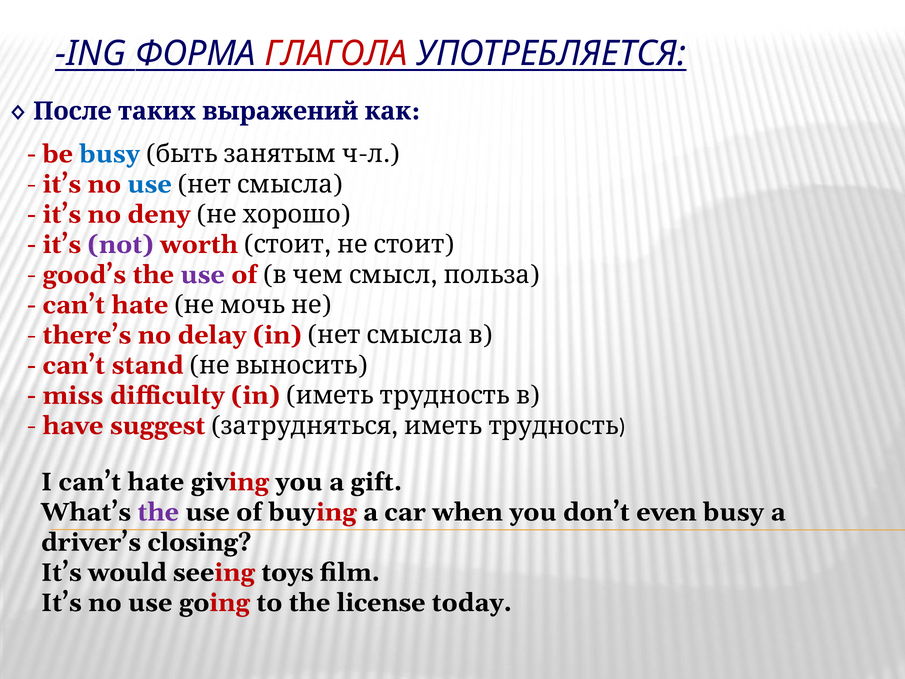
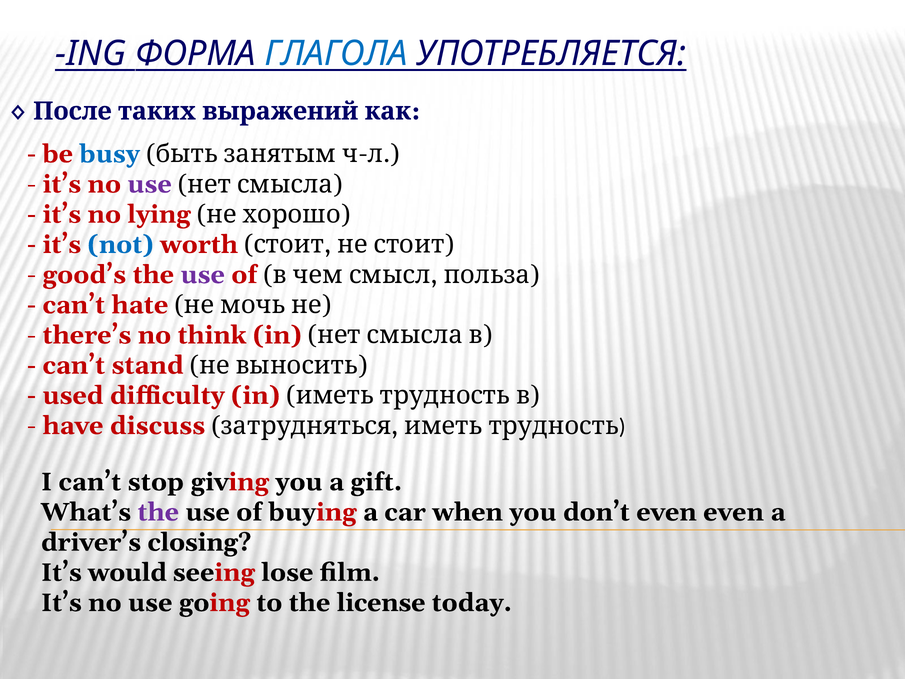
ГЛАГОЛА colour: red -> blue (336, 54)
use colour: blue -> purple (150, 184)
deny: deny -> lying (159, 214)
not colour: purple -> blue (121, 244)
delay: delay -> think (212, 335)
miss: miss -> used (73, 395)
suggest: suggest -> discuss (158, 426)
I can’t hate: hate -> stop (156, 482)
even busy: busy -> even (734, 512)
toys: toys -> lose (287, 572)
